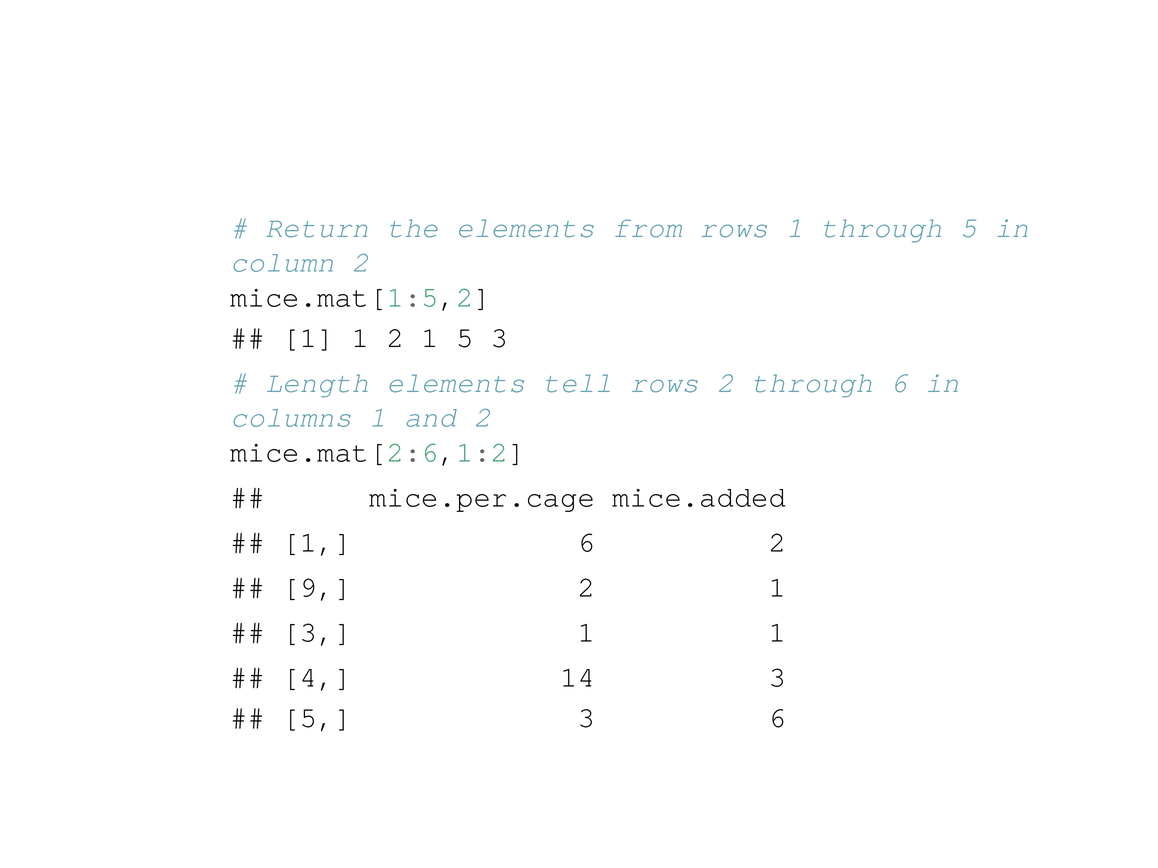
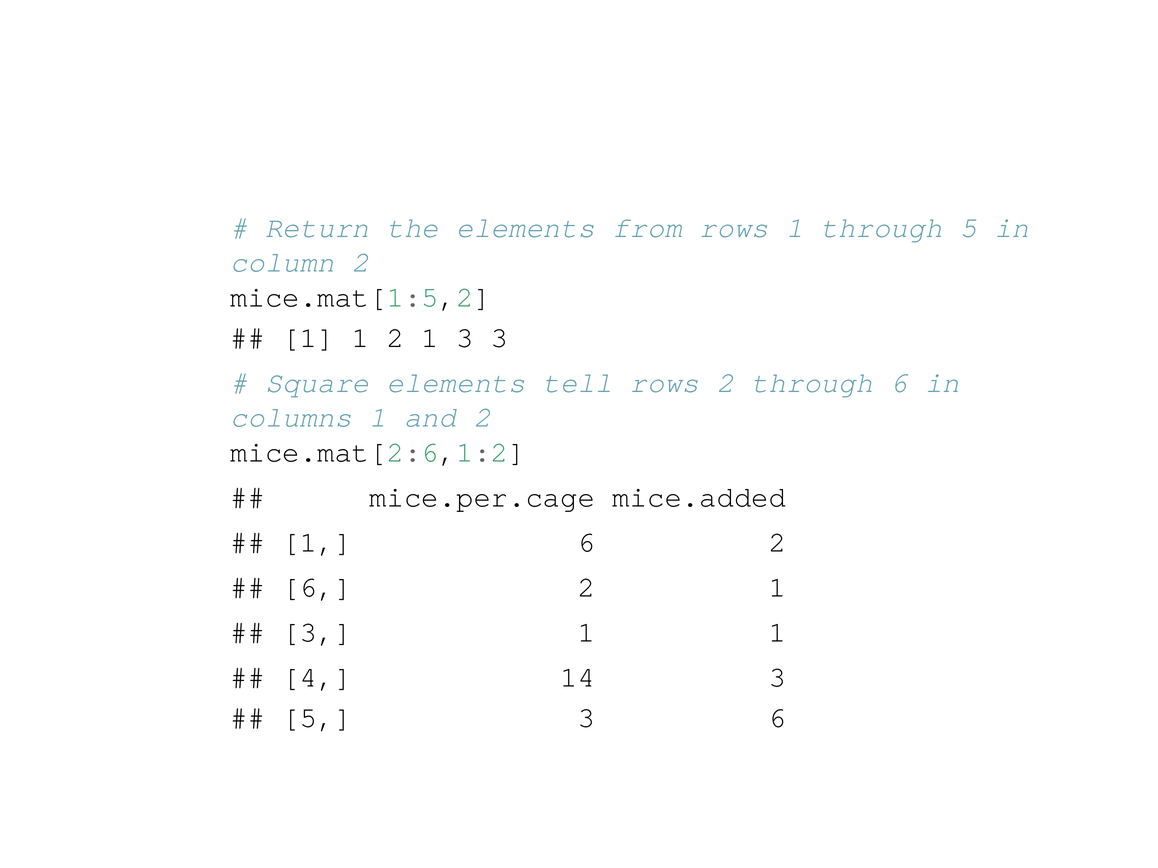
1 5: 5 -> 3 (465, 338)
Length: Length -> Square (317, 383)
9: 9 -> 6 (317, 588)
